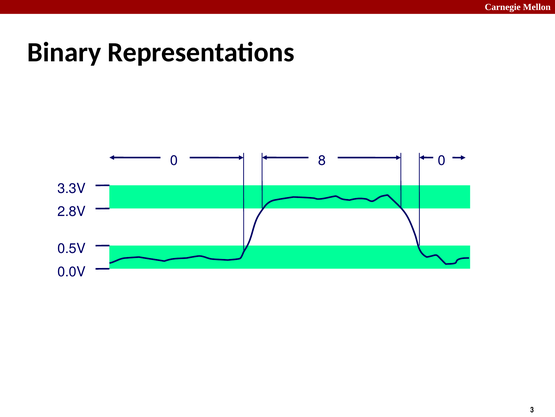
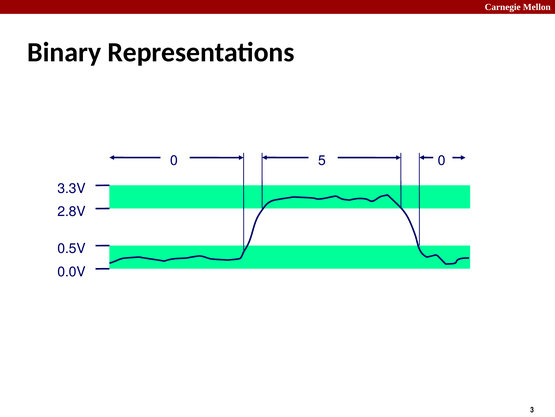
8: 8 -> 5 (322, 160)
